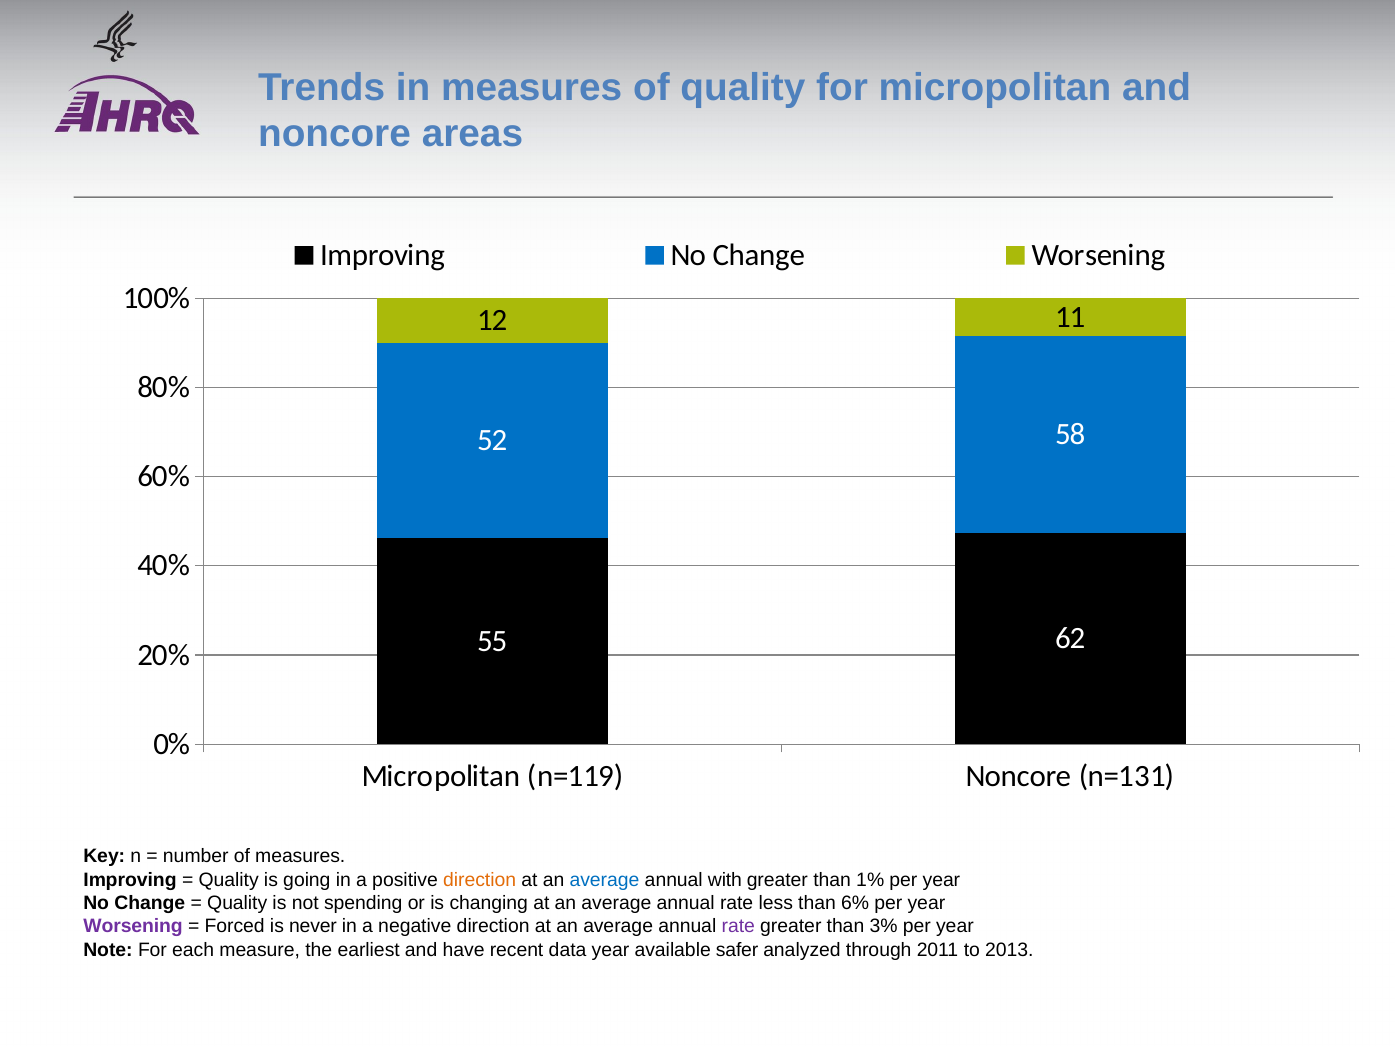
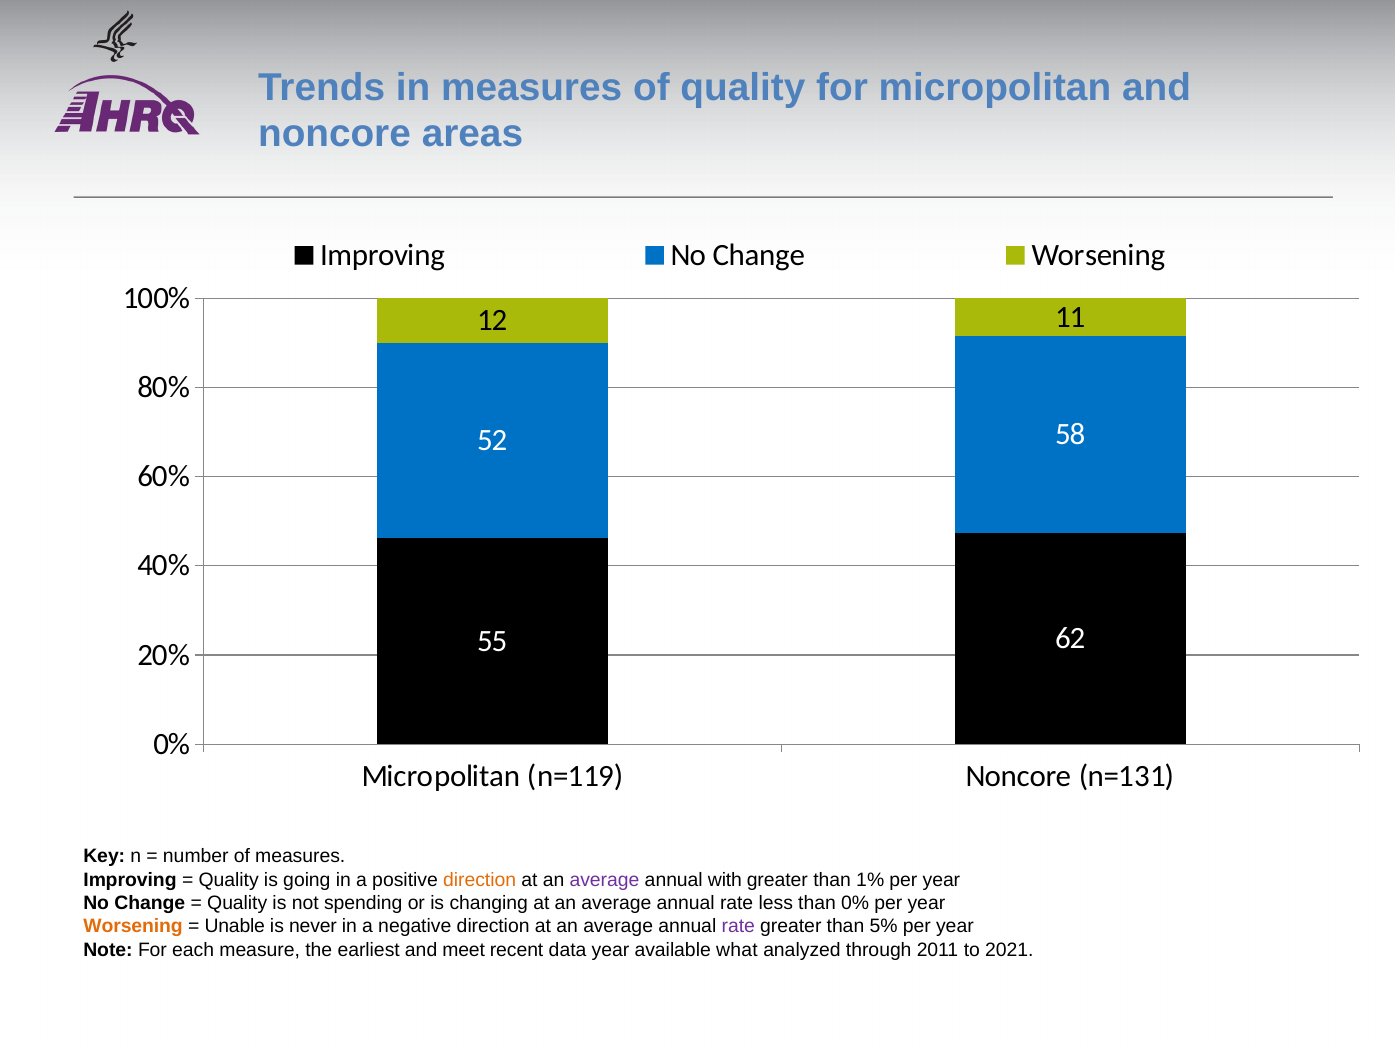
average colour: blue -> purple (605, 880)
than 6%: 6% -> 0% (855, 903)
Worsening colour: purple -> orange (133, 927)
Forced: Forced -> Unable (235, 927)
3%: 3% -> 5% (884, 927)
have: have -> meet (464, 950)
safer: safer -> what (737, 950)
2013: 2013 -> 2021 (1009, 950)
